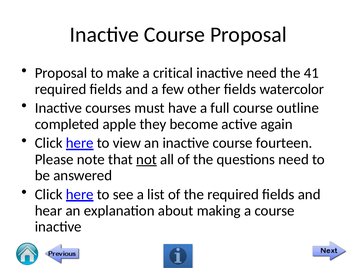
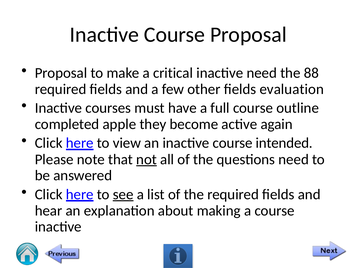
41: 41 -> 88 (311, 73)
watercolor: watercolor -> evaluation (292, 89)
fourteen: fourteen -> intended (284, 143)
see underline: none -> present (123, 194)
